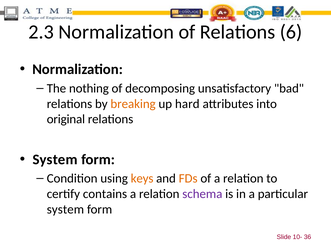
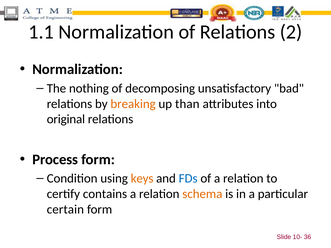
2.3: 2.3 -> 1.1 (41, 32)
6: 6 -> 2 (291, 32)
hard: hard -> than (187, 104)
System: System -> Process (55, 160)
FDs colour: orange -> blue (188, 179)
schema colour: purple -> orange (202, 194)
system: system -> certain (65, 210)
